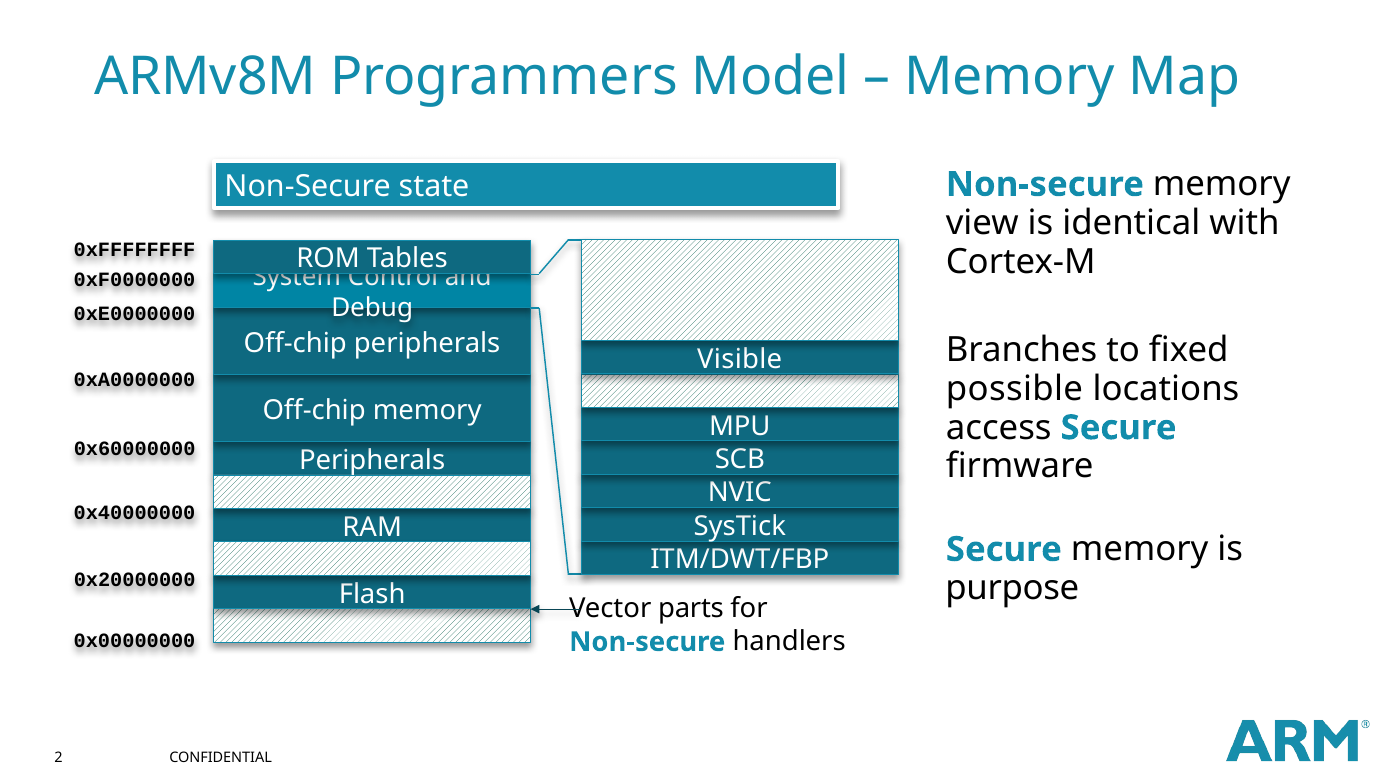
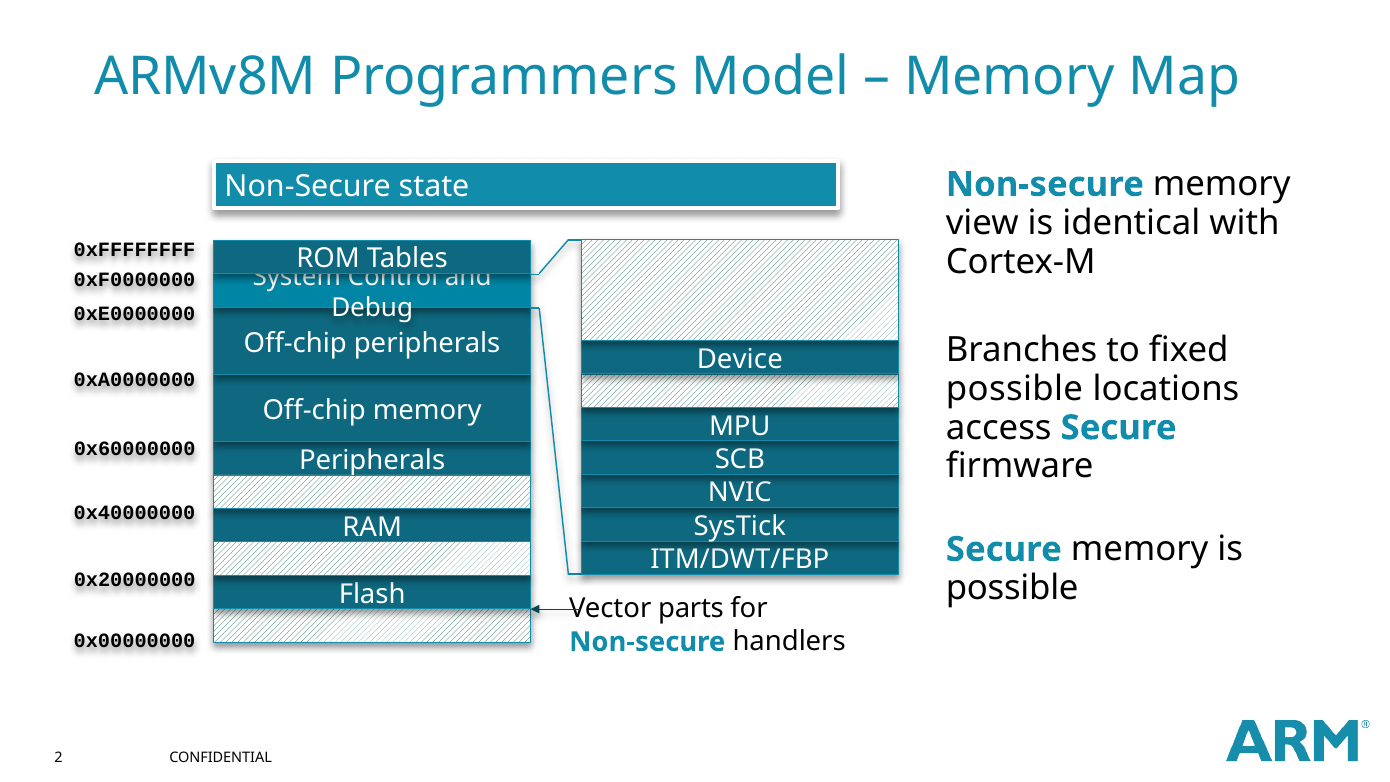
Visible: Visible -> Device (740, 359)
purpose: purpose -> possible (1012, 588)
